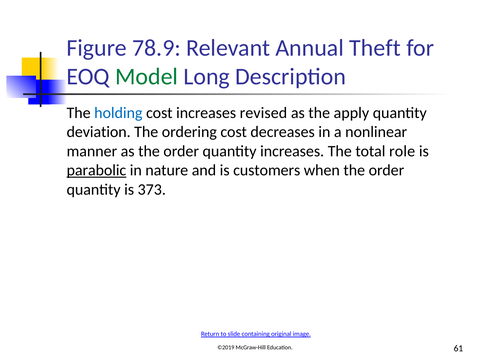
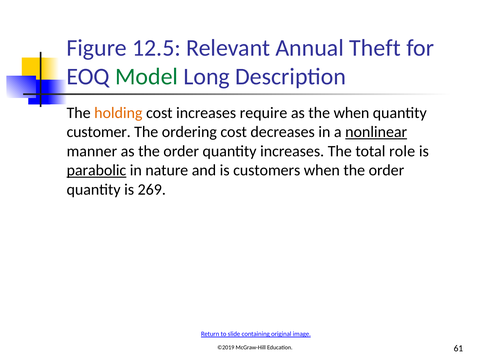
78.9: 78.9 -> 12.5 (156, 48)
holding colour: blue -> orange (118, 113)
revised: revised -> require (263, 113)
the apply: apply -> when (351, 113)
deviation: deviation -> customer (99, 132)
nonlinear underline: none -> present (376, 132)
373: 373 -> 269 (152, 189)
